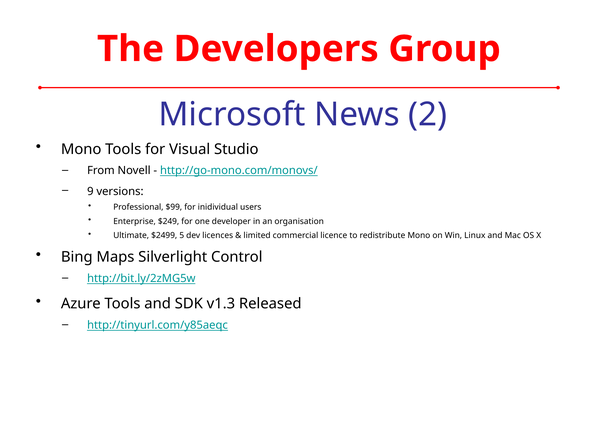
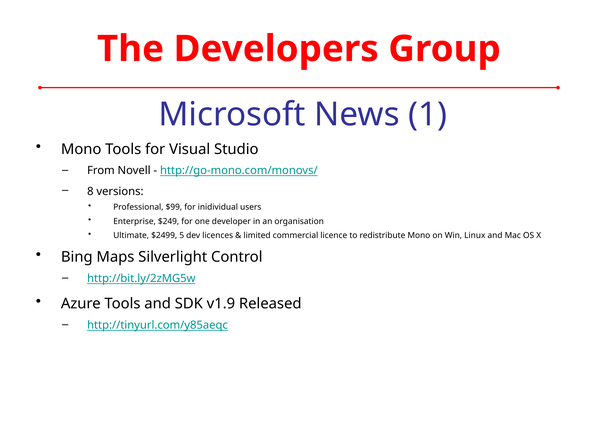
2: 2 -> 1 (428, 115)
9: 9 -> 8 (90, 192)
v1.3: v1.3 -> v1.9 (221, 304)
